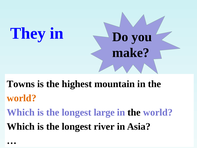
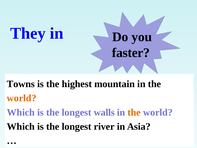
make: make -> faster (131, 53)
large: large -> walls (104, 112)
the colour: black -> orange (134, 112)
